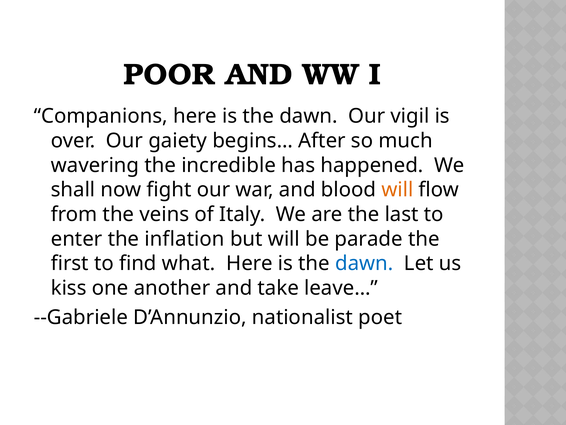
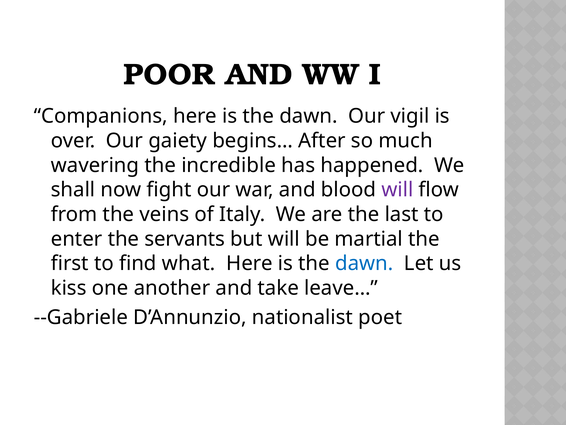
will colour: orange -> purple (397, 190)
inflation: inflation -> servants (185, 239)
parade: parade -> martial (369, 239)
